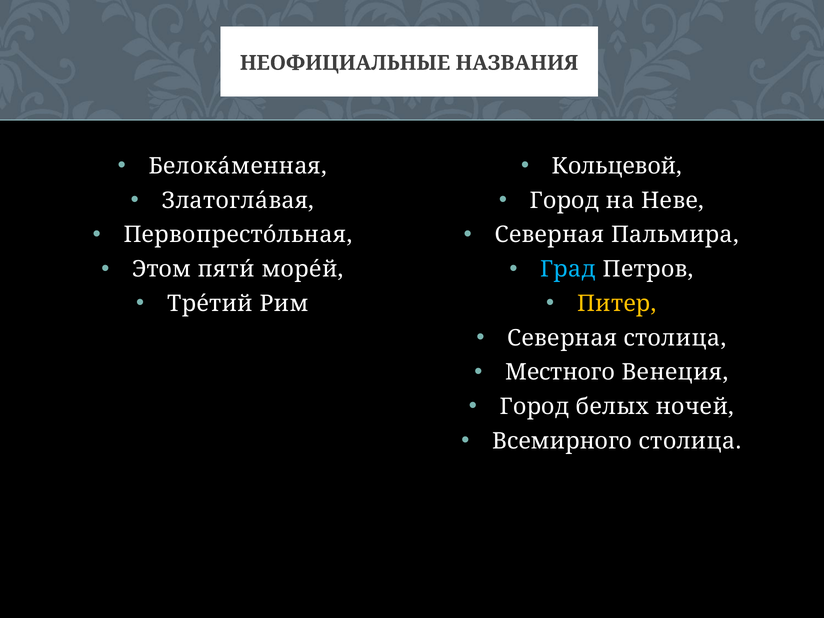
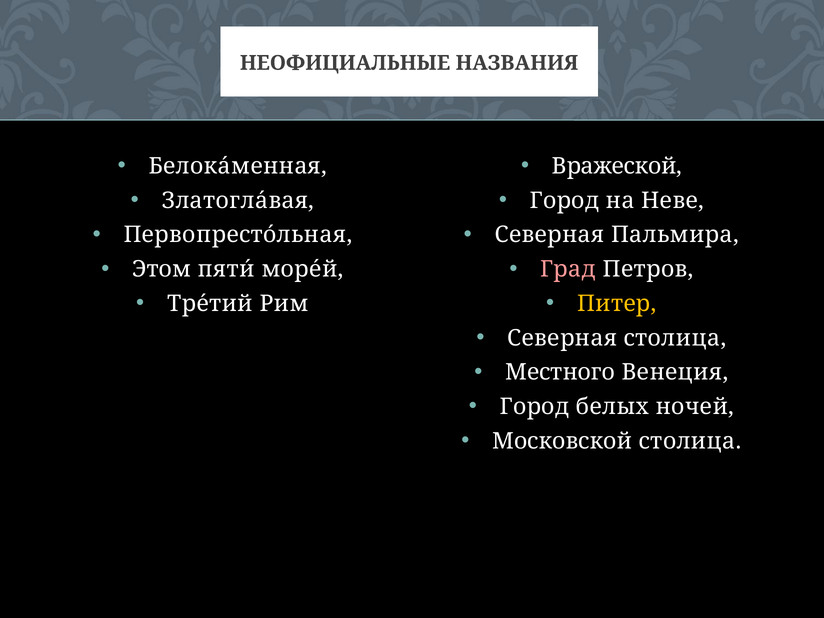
Кольцевой: Кольцевой -> Вражеской (617, 166)
Град colour: light blue -> pink (568, 269)
Всемирного: Всемирного -> Московской (562, 441)
